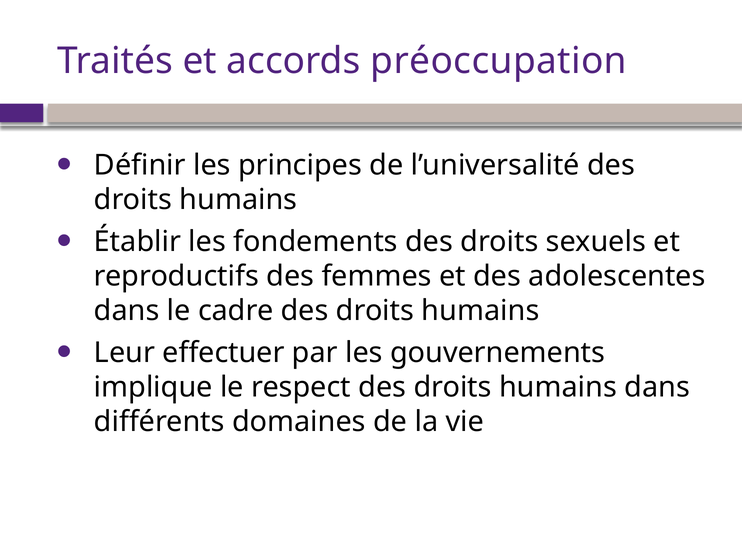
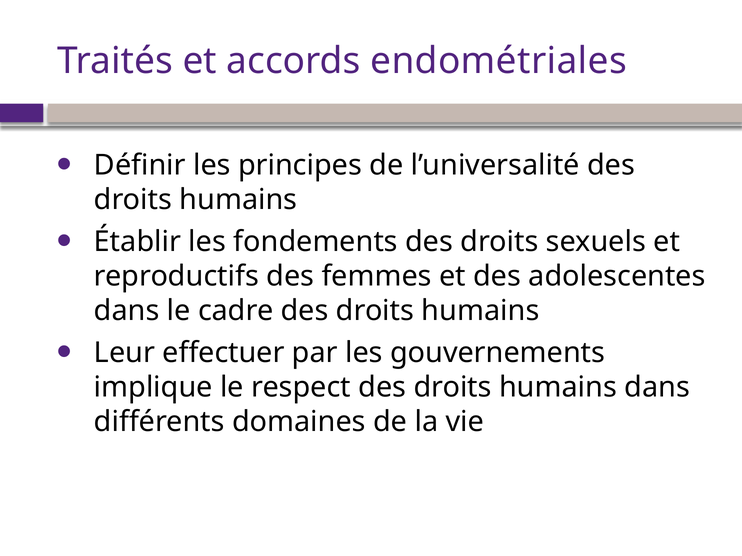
préoccupation: préoccupation -> endométriales (499, 61)
